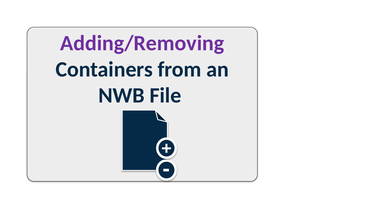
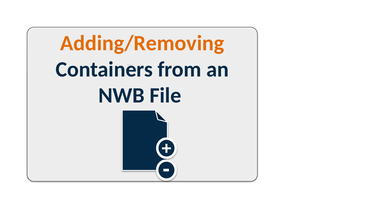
Adding/Removing colour: purple -> orange (142, 43)
